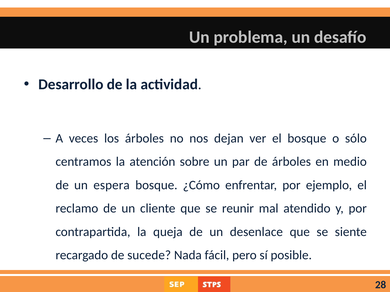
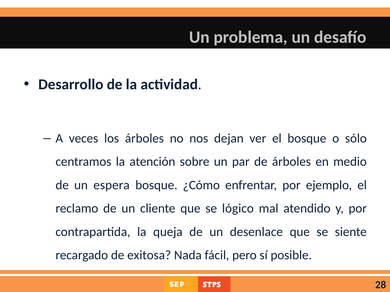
reunir: reunir -> lógico (238, 209)
sucede: sucede -> exitosa (149, 256)
